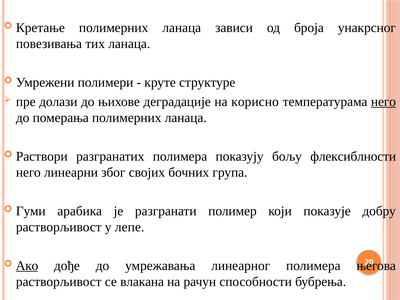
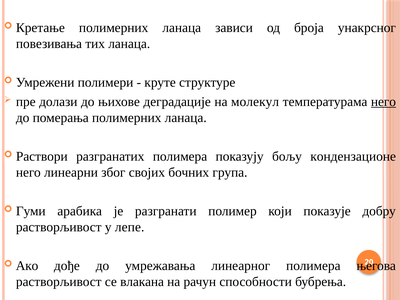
корисно: корисно -> молекул (255, 102)
флексиблности: флексиблности -> кондензационе (353, 156)
Ако underline: present -> none (27, 266)
